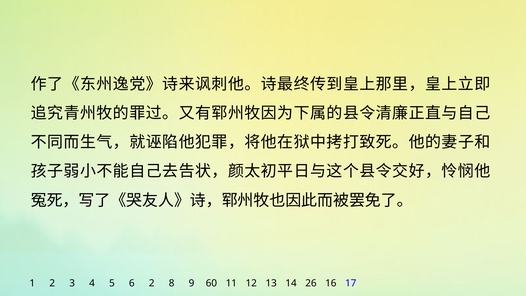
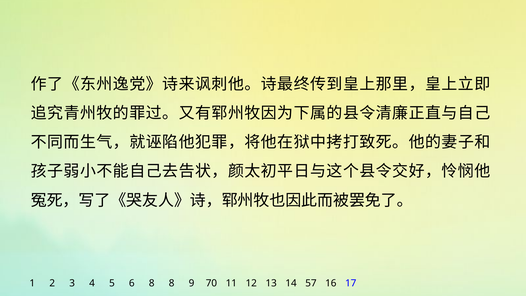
6 2: 2 -> 8 (152, 283)
60: 60 -> 70 (211, 283)
26: 26 -> 57 (311, 283)
